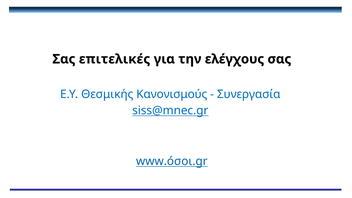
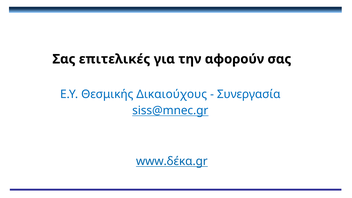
ελέγχους: ελέγχους -> αφορούν (234, 59)
Κανονισμούς: Κανονισμούς -> Δικαιούχους (172, 94)
www.όσοι.gr: www.όσοι.gr -> www.δέκα.gr (172, 161)
